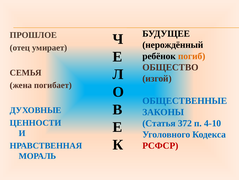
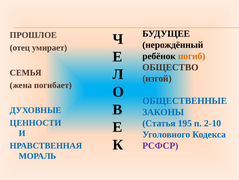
372: 372 -> 195 (185, 123)
4-10: 4-10 -> 2-10 (213, 123)
РСФСР colour: red -> purple (160, 145)
